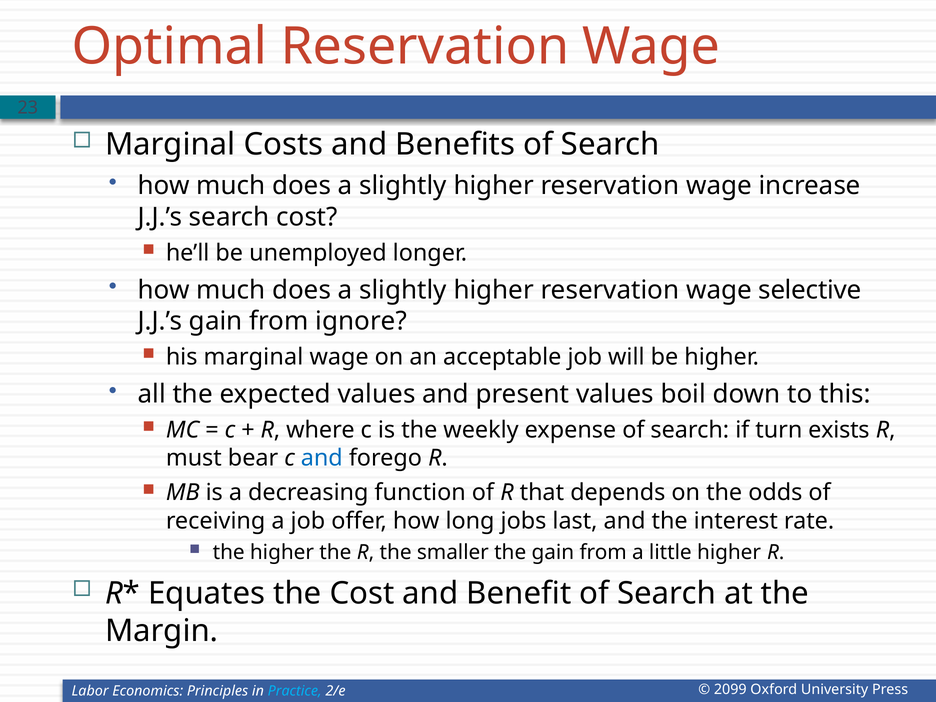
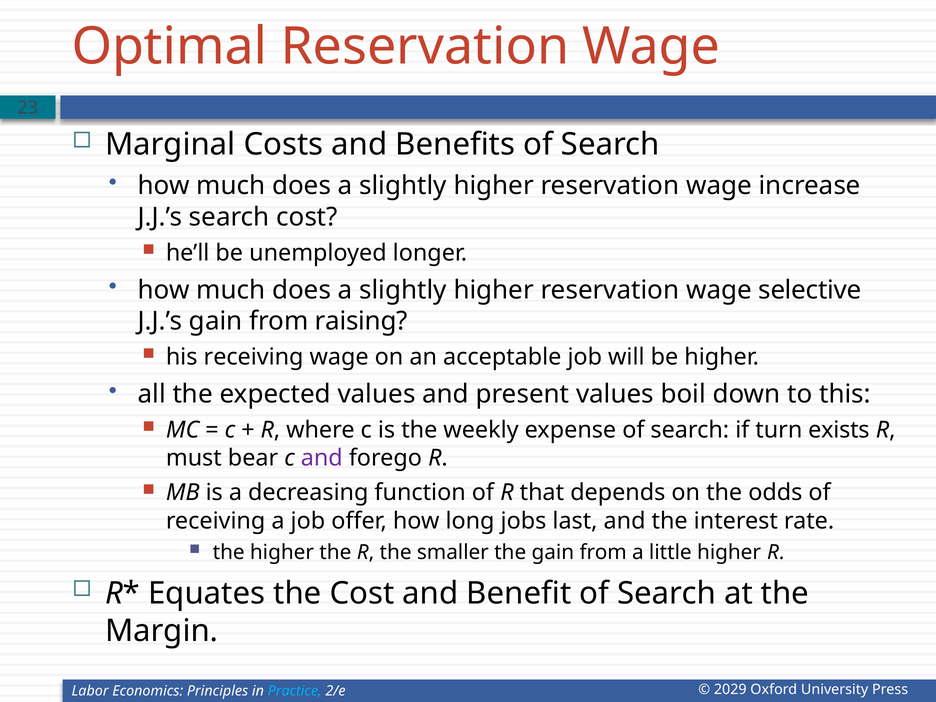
ignore: ignore -> raising (361, 321)
his marginal: marginal -> receiving (254, 357)
and colour: blue -> purple (322, 458)
2099: 2099 -> 2029 (730, 690)
